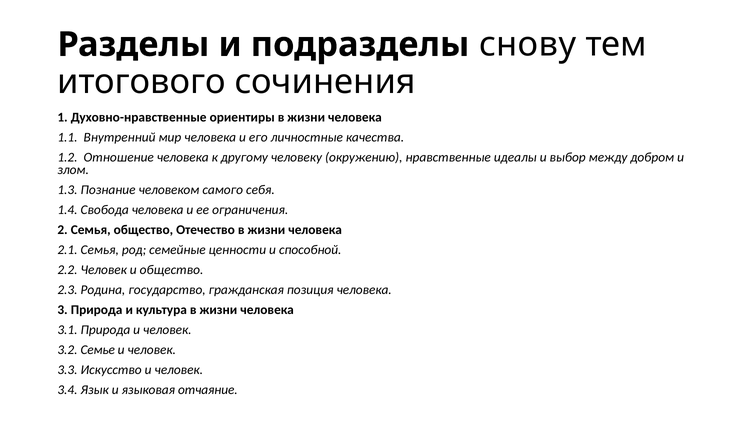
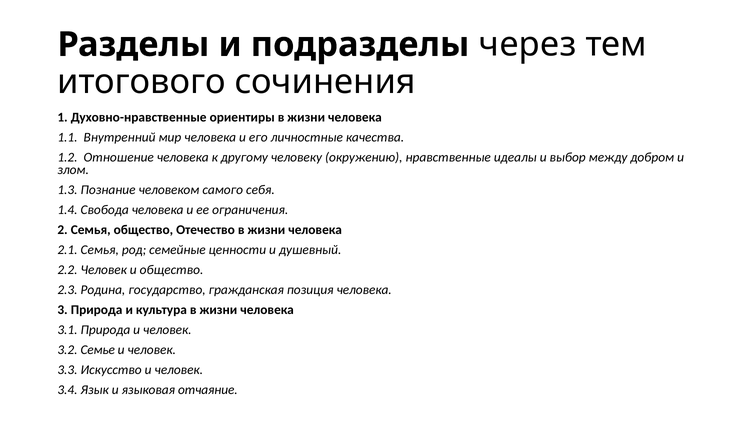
снову: снову -> через (528, 45)
способной: способной -> душевный (310, 250)
